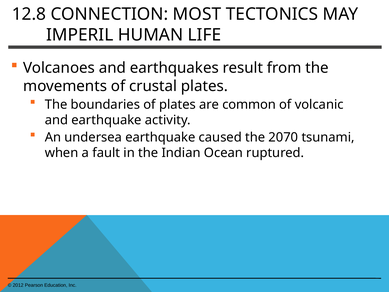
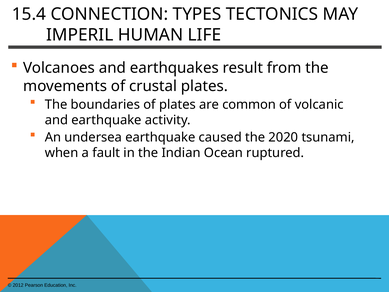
12.8: 12.8 -> 15.4 (29, 14)
MOST: MOST -> TYPES (197, 14)
2070: 2070 -> 2020 (283, 137)
